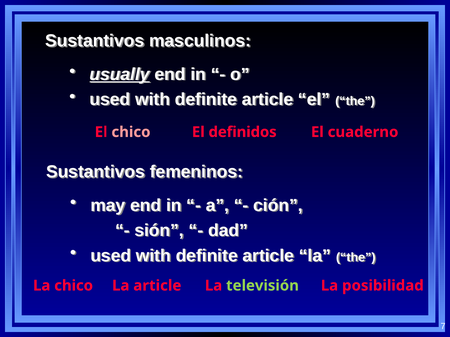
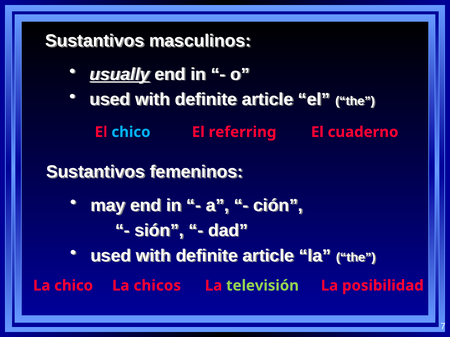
chico colour: pink -> light blue (131, 132)
definidos: definidos -> referring (242, 132)
La article: article -> chicos (157, 286)
